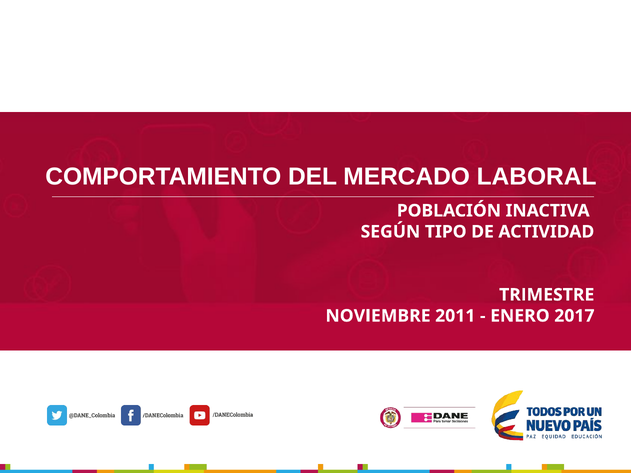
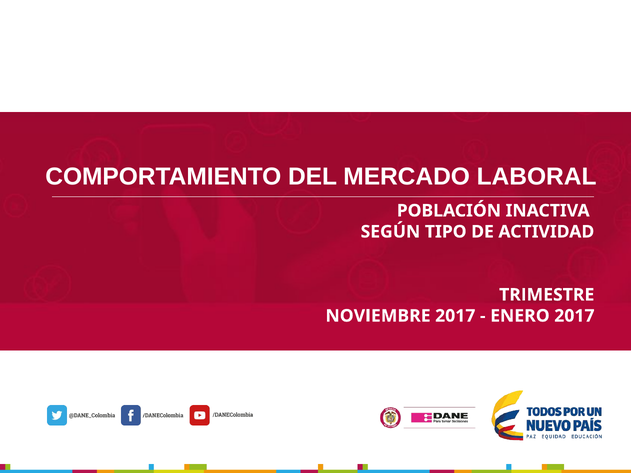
NOVIEMBRE 2011: 2011 -> 2017 (455, 316)
